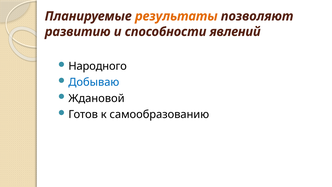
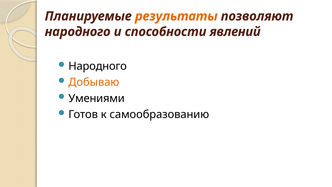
развитию: развитию -> народного (78, 32)
Добываю colour: blue -> orange (94, 82)
Ждановой: Ждановой -> Умениями (97, 98)
